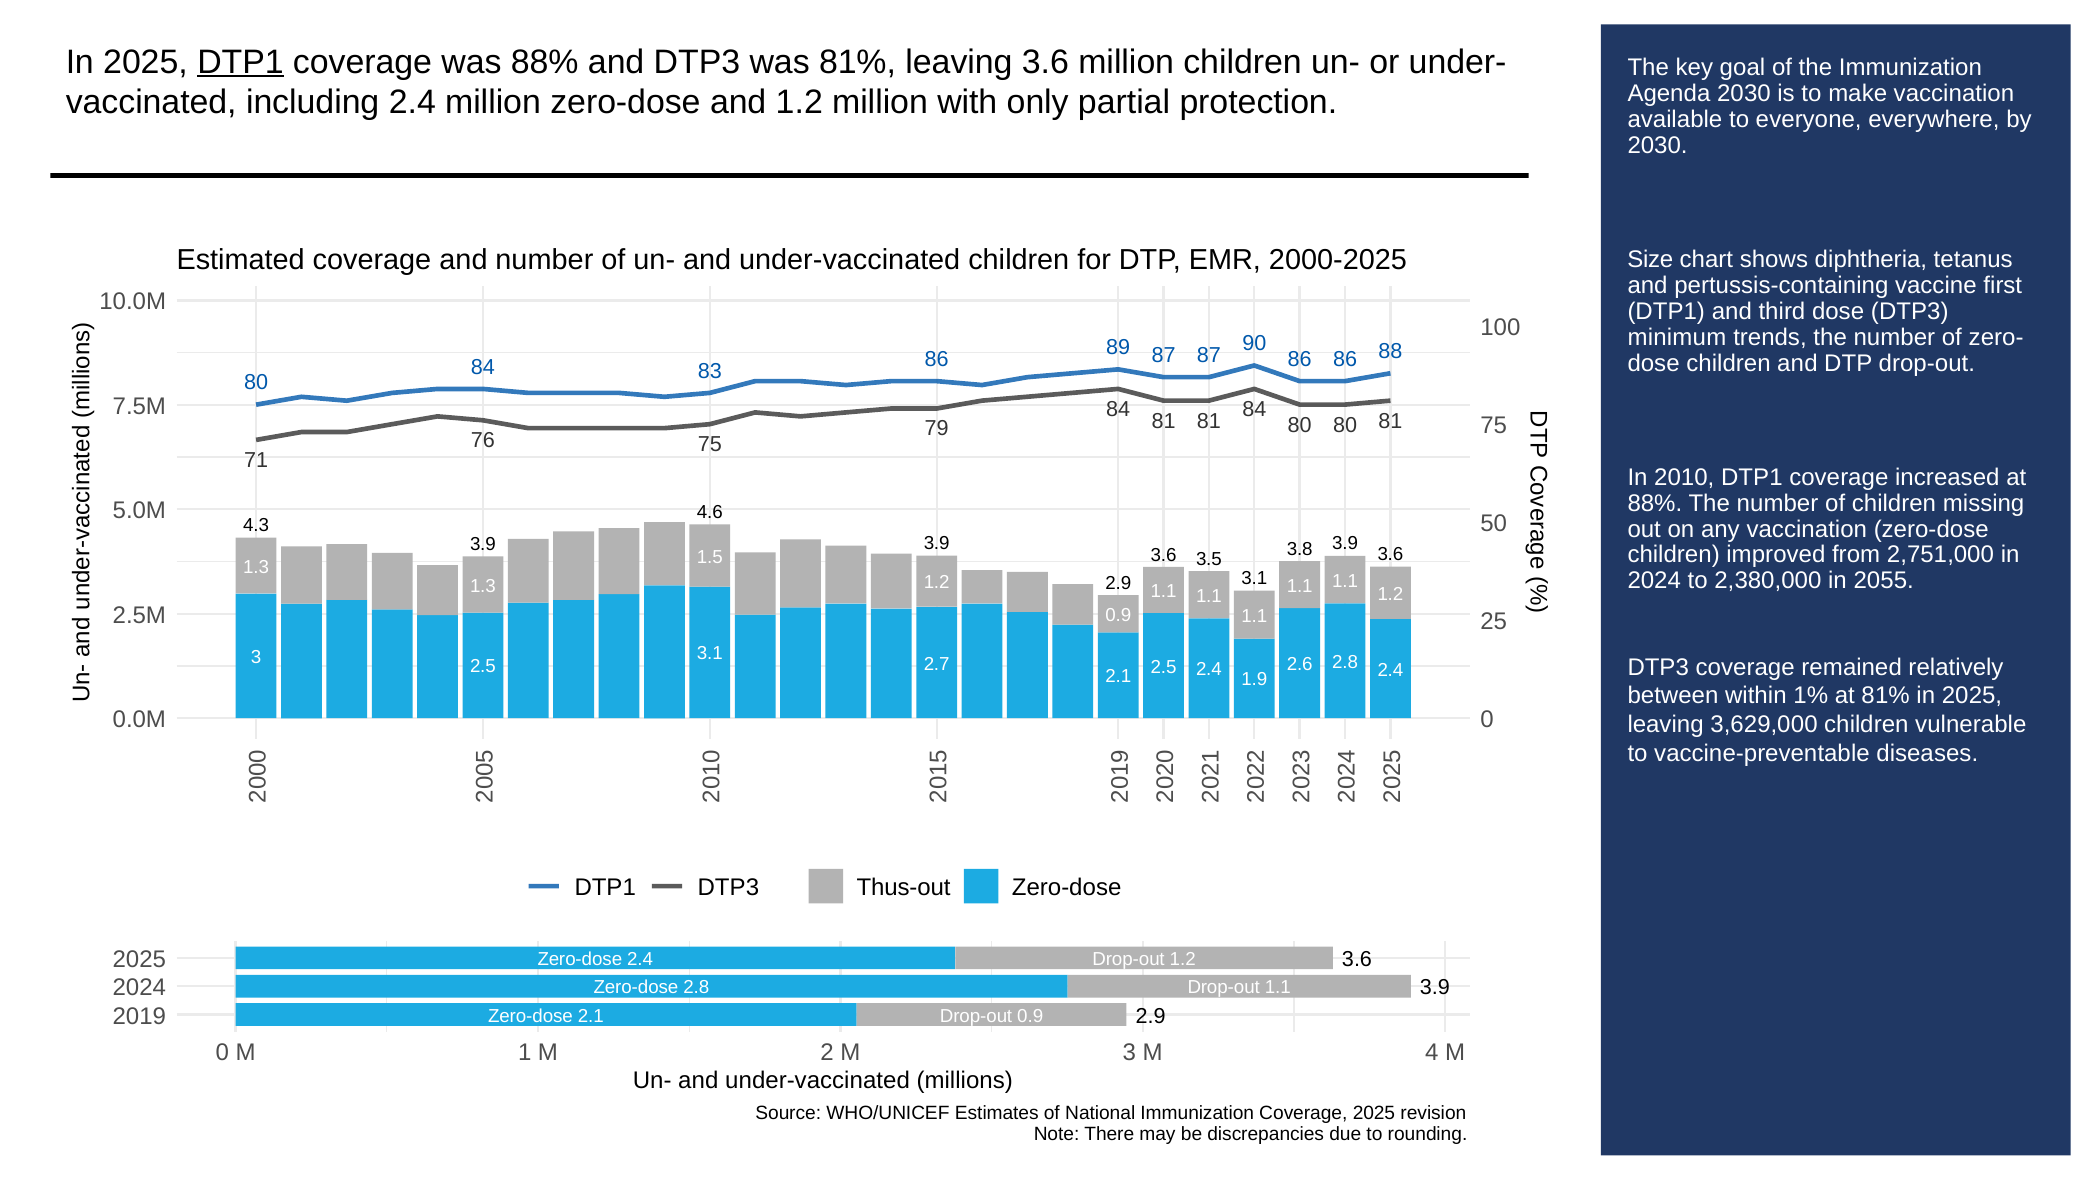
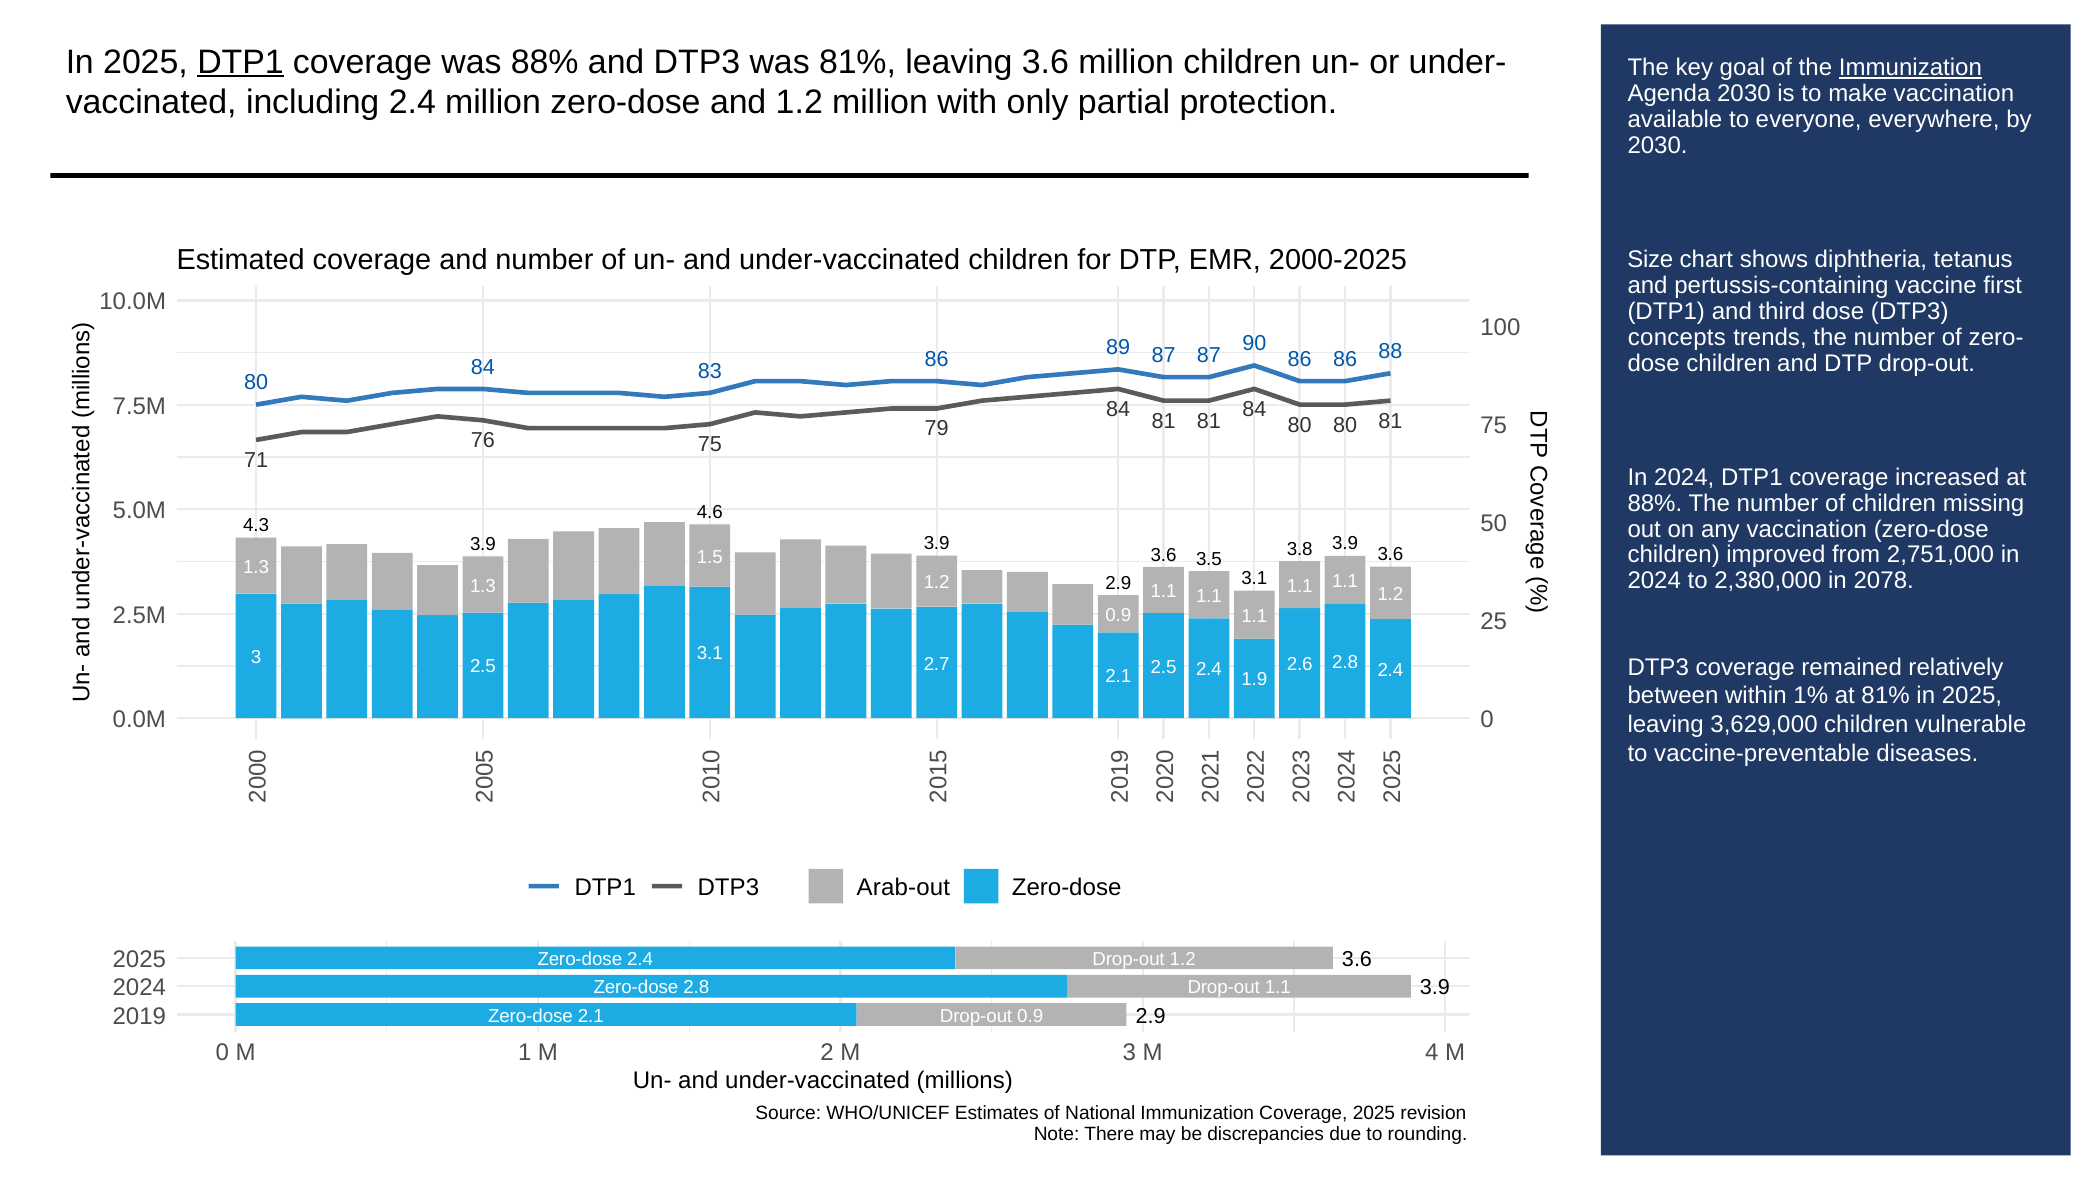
Immunization underline: none -> present (1910, 68)
minimum: minimum -> concepts (1677, 337)
2010: 2010 -> 2024 (1684, 477)
2055: 2055 -> 2078 (1884, 581)
Thus-out: Thus-out -> Arab-out (903, 887)
